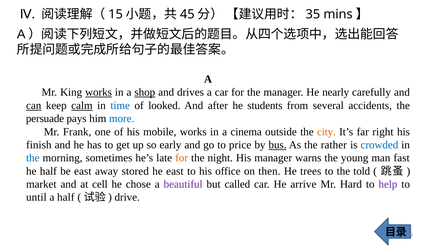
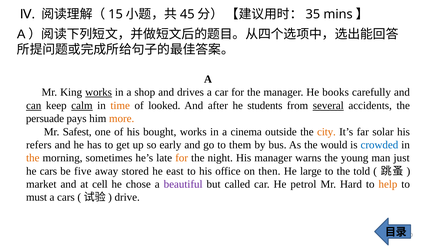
shop underline: present -> none (145, 93)
nearly: nearly -> books (336, 93)
time colour: blue -> orange (120, 106)
several underline: none -> present (328, 106)
more colour: blue -> orange (122, 119)
Frank: Frank -> Safest (77, 132)
mobile: mobile -> bought (160, 132)
right: right -> solar (383, 132)
finish: finish -> refers (39, 145)
price: price -> them (240, 145)
bus underline: present -> none (278, 145)
rather: rather -> would (334, 145)
the colour: blue -> orange (33, 158)
fast: fast -> just (402, 158)
he half: half -> cars (48, 171)
be east: east -> five (83, 171)
trees: trees -> large (311, 171)
arrive: arrive -> petrol (303, 185)
help colour: purple -> orange (388, 185)
until: until -> must (36, 198)
a half: half -> cars (66, 198)
